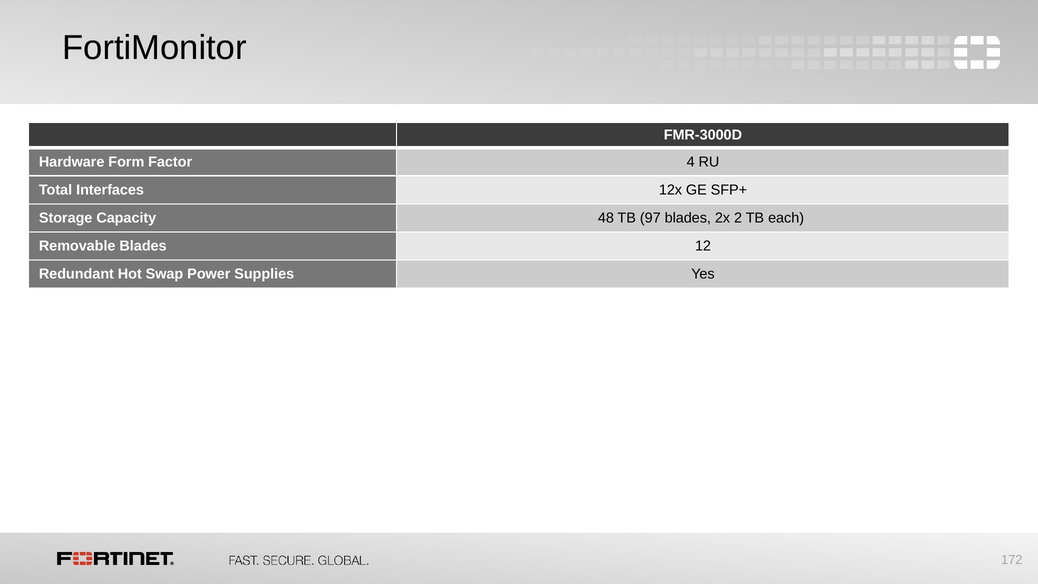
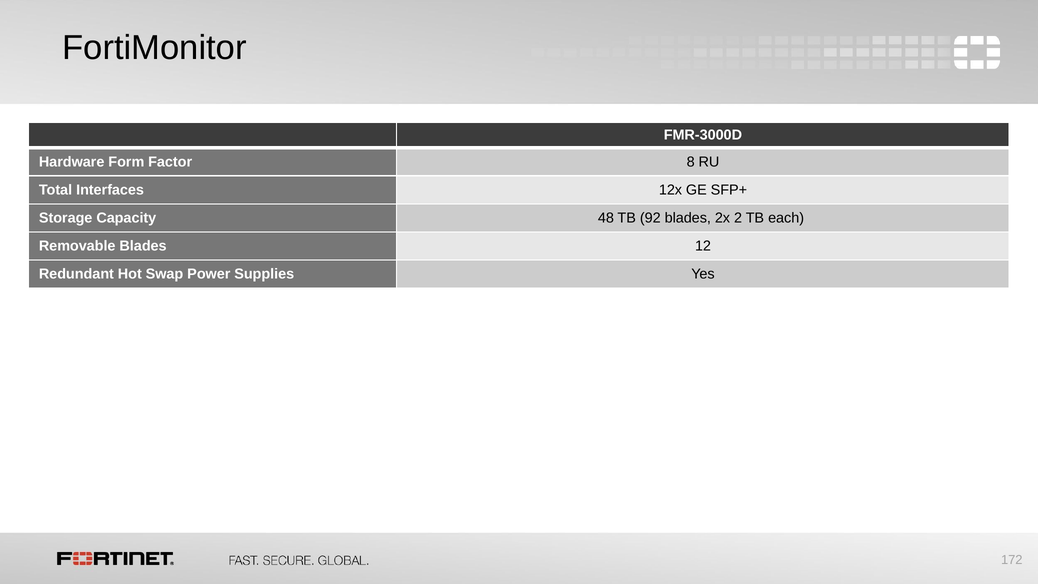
4: 4 -> 8 (691, 162)
97: 97 -> 92 (650, 218)
